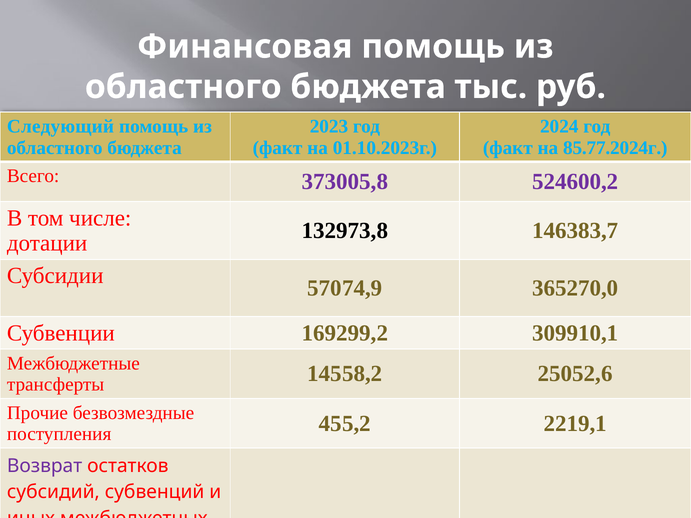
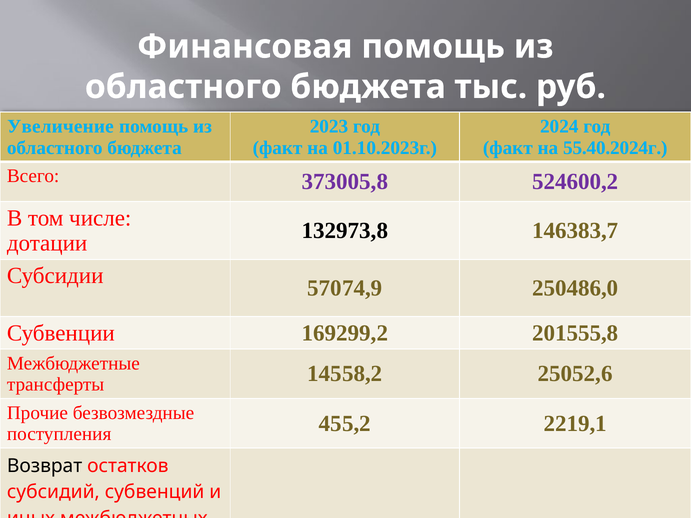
Следующий: Следующий -> Увеличение (60, 126)
85.77.2024г: 85.77.2024г -> 55.40.2024г (615, 148)
365270,0: 365270,0 -> 250486,0 (575, 288)
309910,1: 309910,1 -> 201555,8 (575, 333)
Возврат colour: purple -> black (45, 466)
